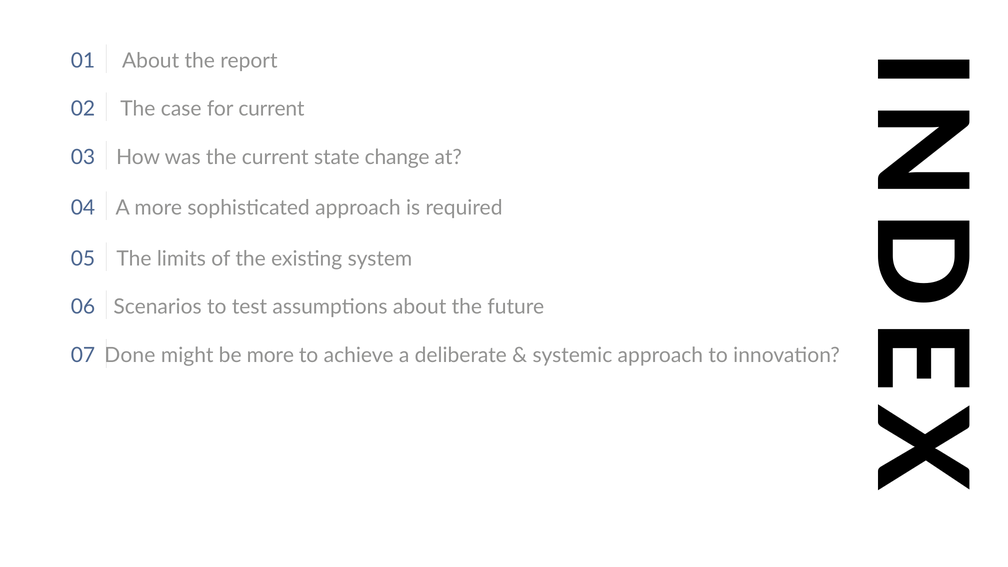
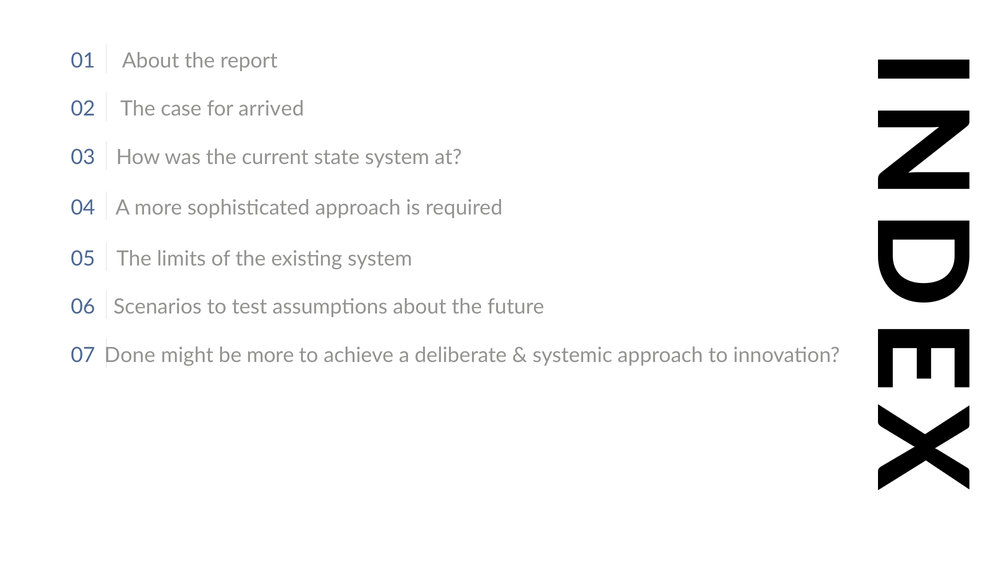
for current: current -> arrived (271, 109)
state change: change -> system (397, 157)
